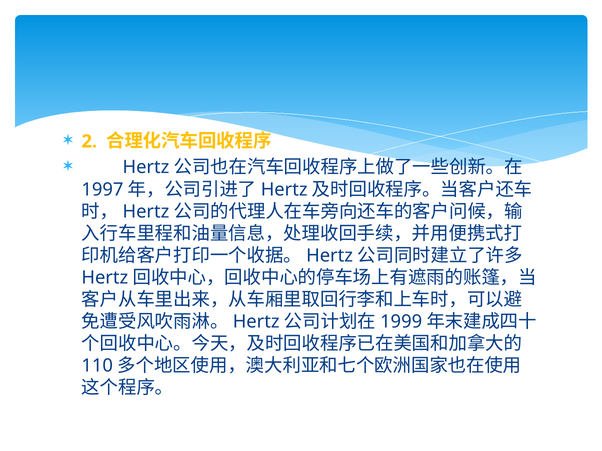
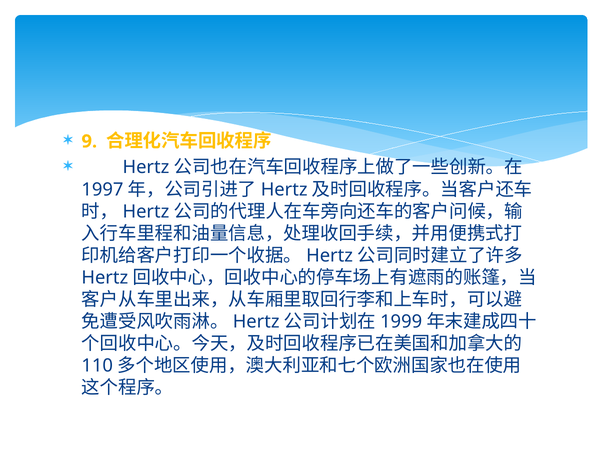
2: 2 -> 9 (89, 142)
